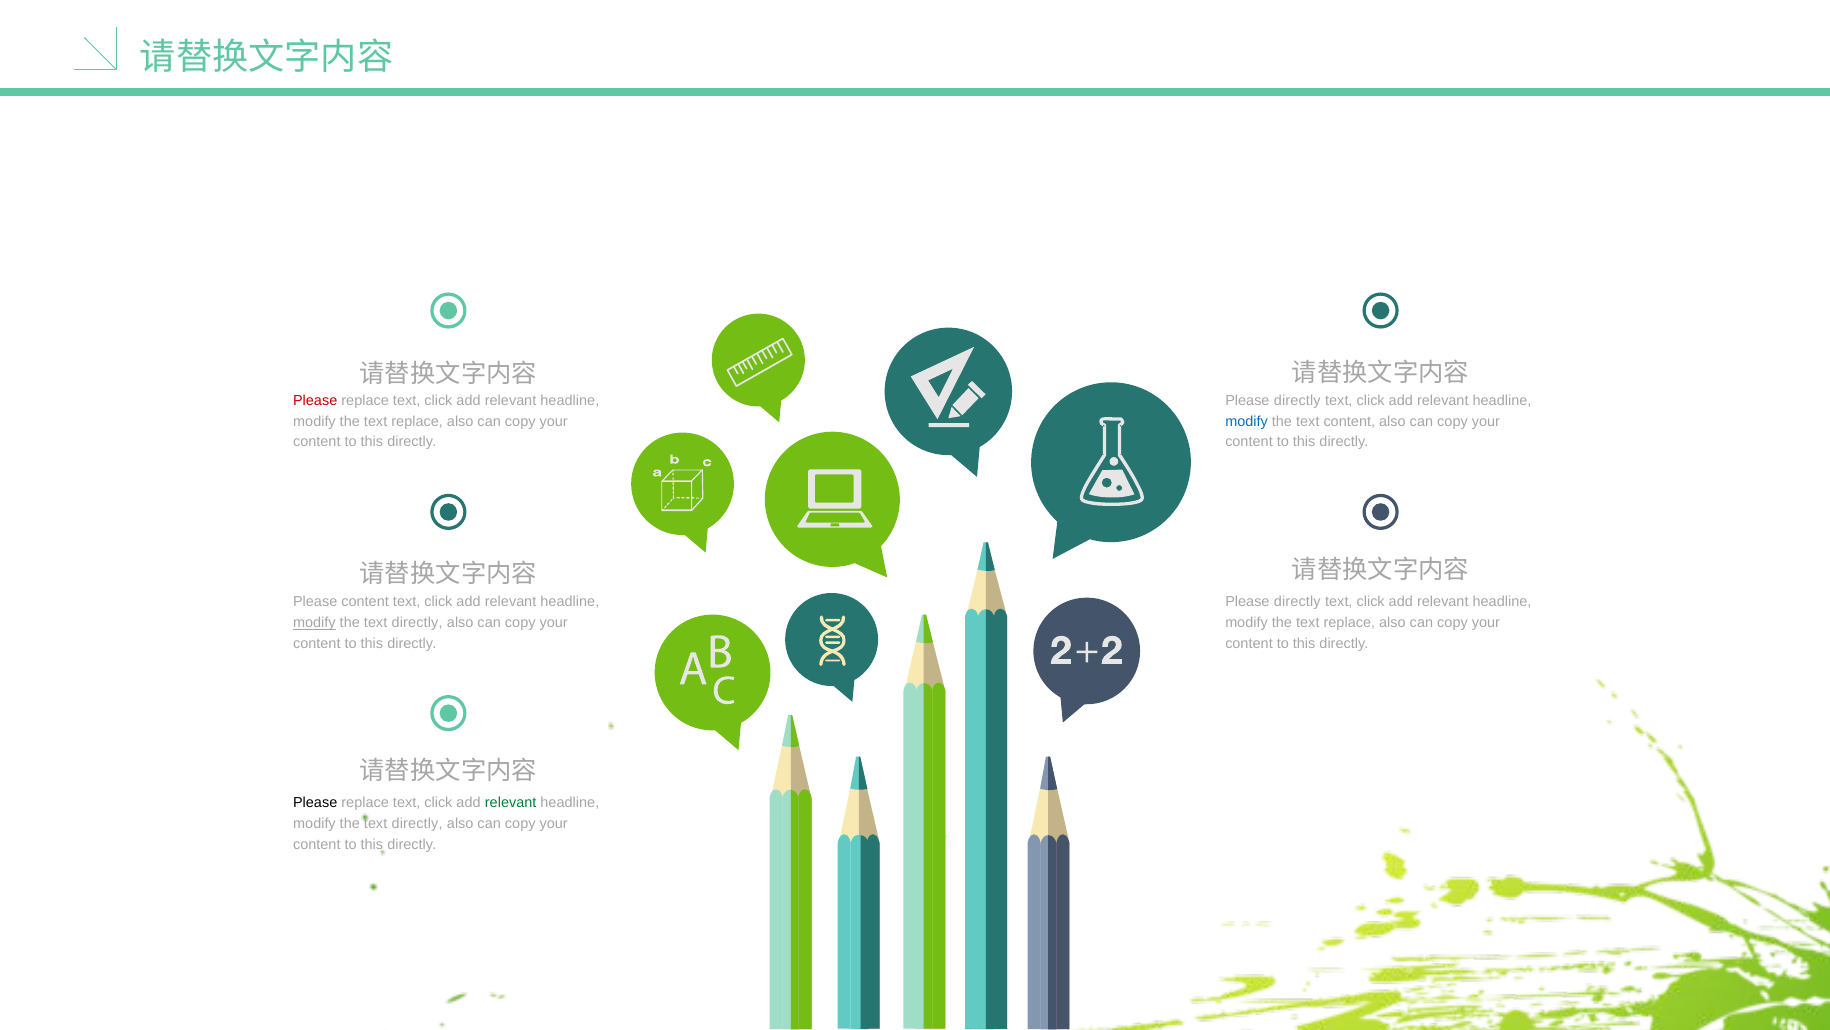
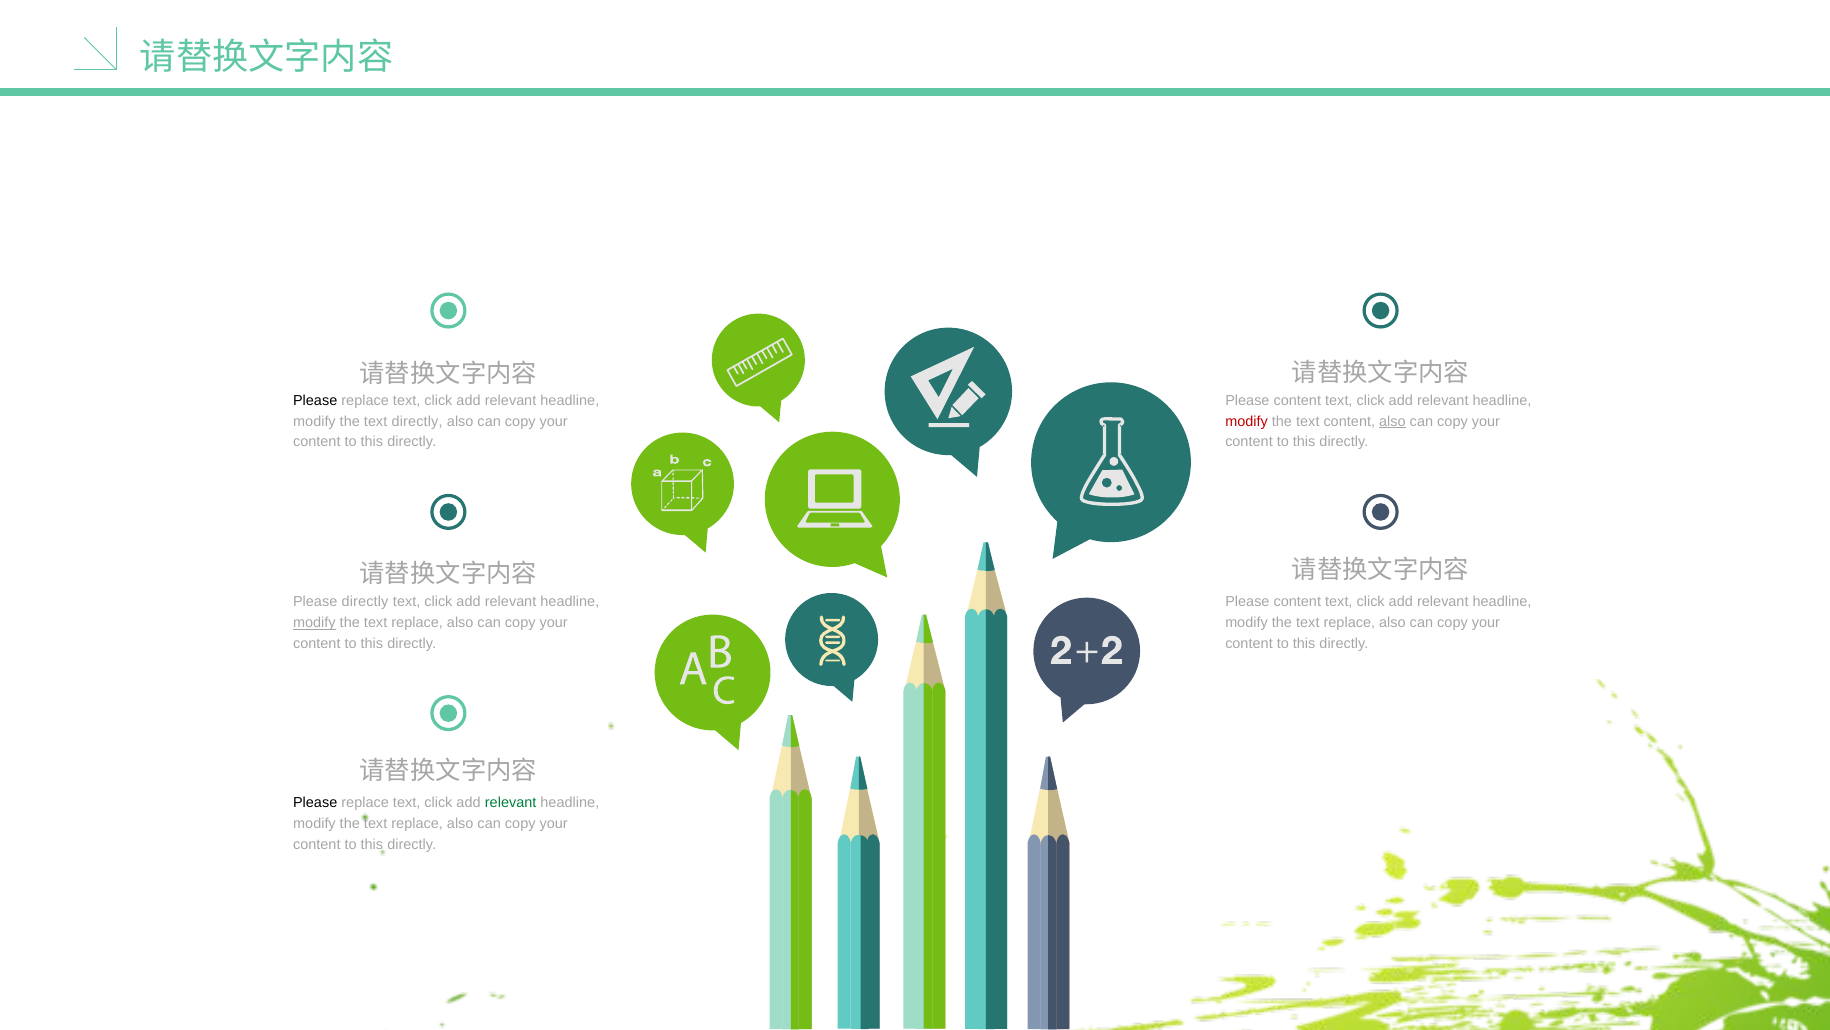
Please colour: red -> black (315, 400)
directly: directly -> content (1297, 400)
replace: replace -> directly (417, 421)
modify colour: blue -> red (1247, 421)
also underline: none -> present (1392, 421)
Please content: content -> directly (365, 602)
directly: directly -> content (1297, 602)
directly: directly -> replace (417, 622)
directly: directly -> replace (417, 823)
